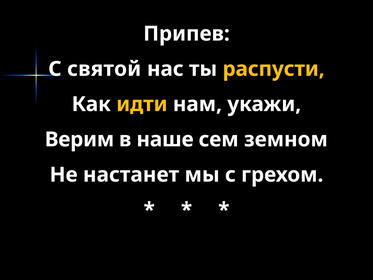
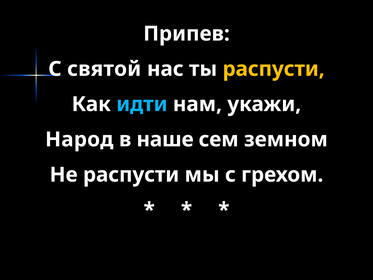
идти colour: yellow -> light blue (142, 104)
Верим: Верим -> Народ (79, 139)
Не настанет: настанет -> распусти (131, 175)
